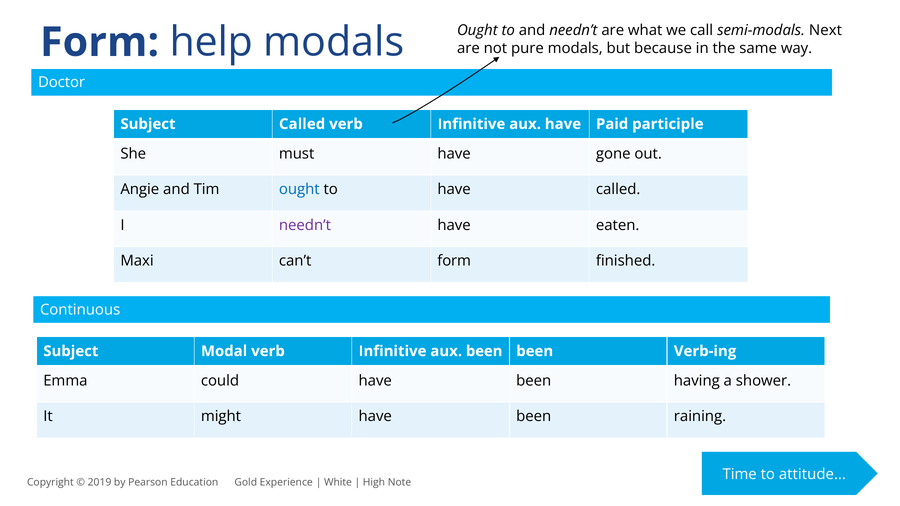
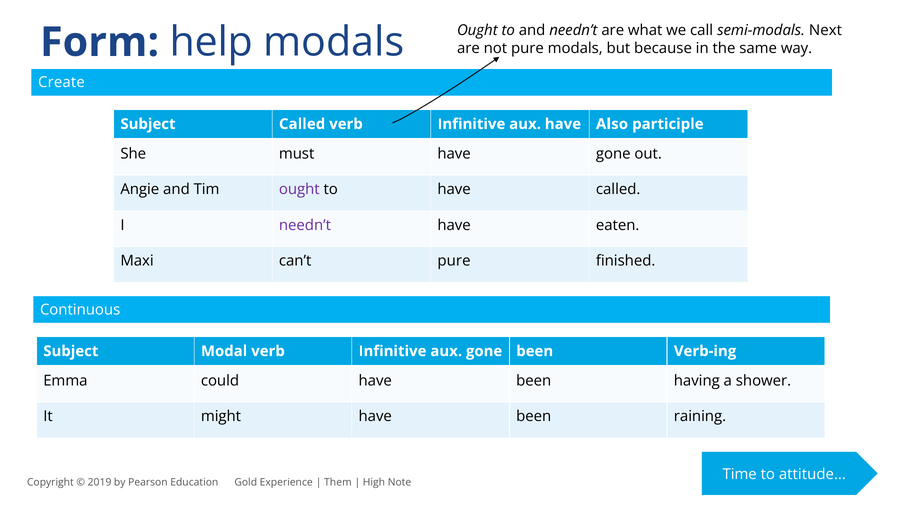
Doctor: Doctor -> Create (61, 82)
Paid: Paid -> Also (612, 124)
ought colour: blue -> purple (299, 189)
can’t form: form -> pure (454, 261)
aux been: been -> gone (484, 351)
White: White -> Them (338, 482)
